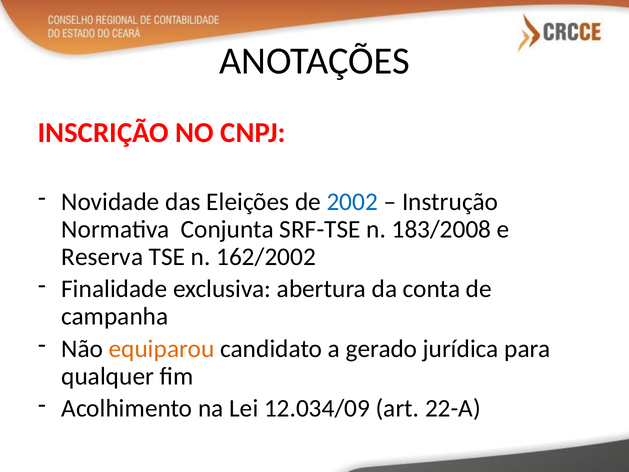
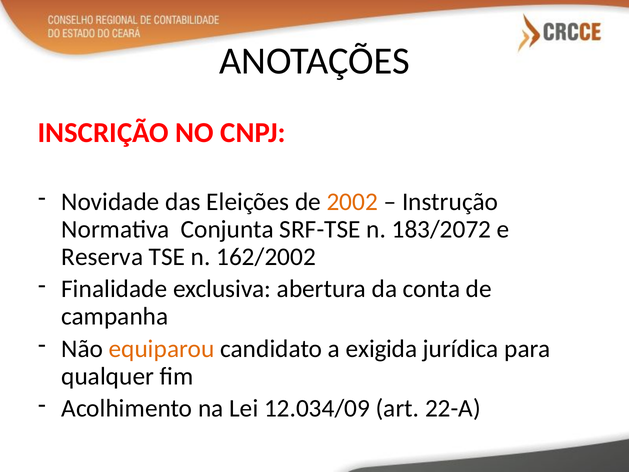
2002 colour: blue -> orange (352, 202)
183/2008: 183/2008 -> 183/2072 (441, 229)
gerado: gerado -> exigida (382, 349)
